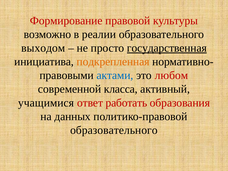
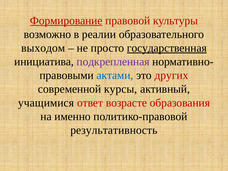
Формирование underline: none -> present (66, 21)
подкрепленная colour: orange -> purple (113, 62)
любом: любом -> других (171, 75)
класса: класса -> курсы (121, 89)
работать: работать -> возрасте (126, 103)
данных: данных -> именно (73, 116)
образовательного: образовательного -> результативность (114, 130)
